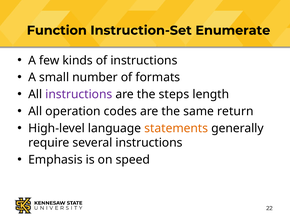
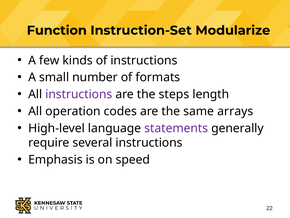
Enumerate: Enumerate -> Modularize (233, 30)
return: return -> arrays (235, 111)
statements colour: orange -> purple (176, 128)
